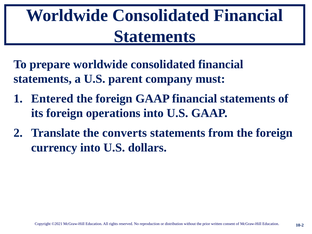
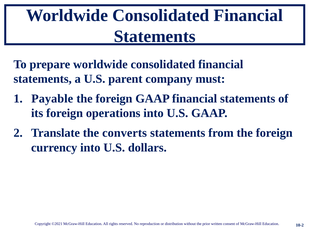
Entered: Entered -> Payable (52, 99)
